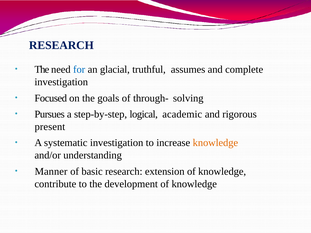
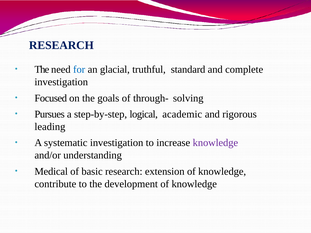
assumes: assumes -> standard (188, 70)
present: present -> leading (50, 127)
knowledge colour: orange -> purple (215, 143)
Manner: Manner -> Medical (51, 172)
